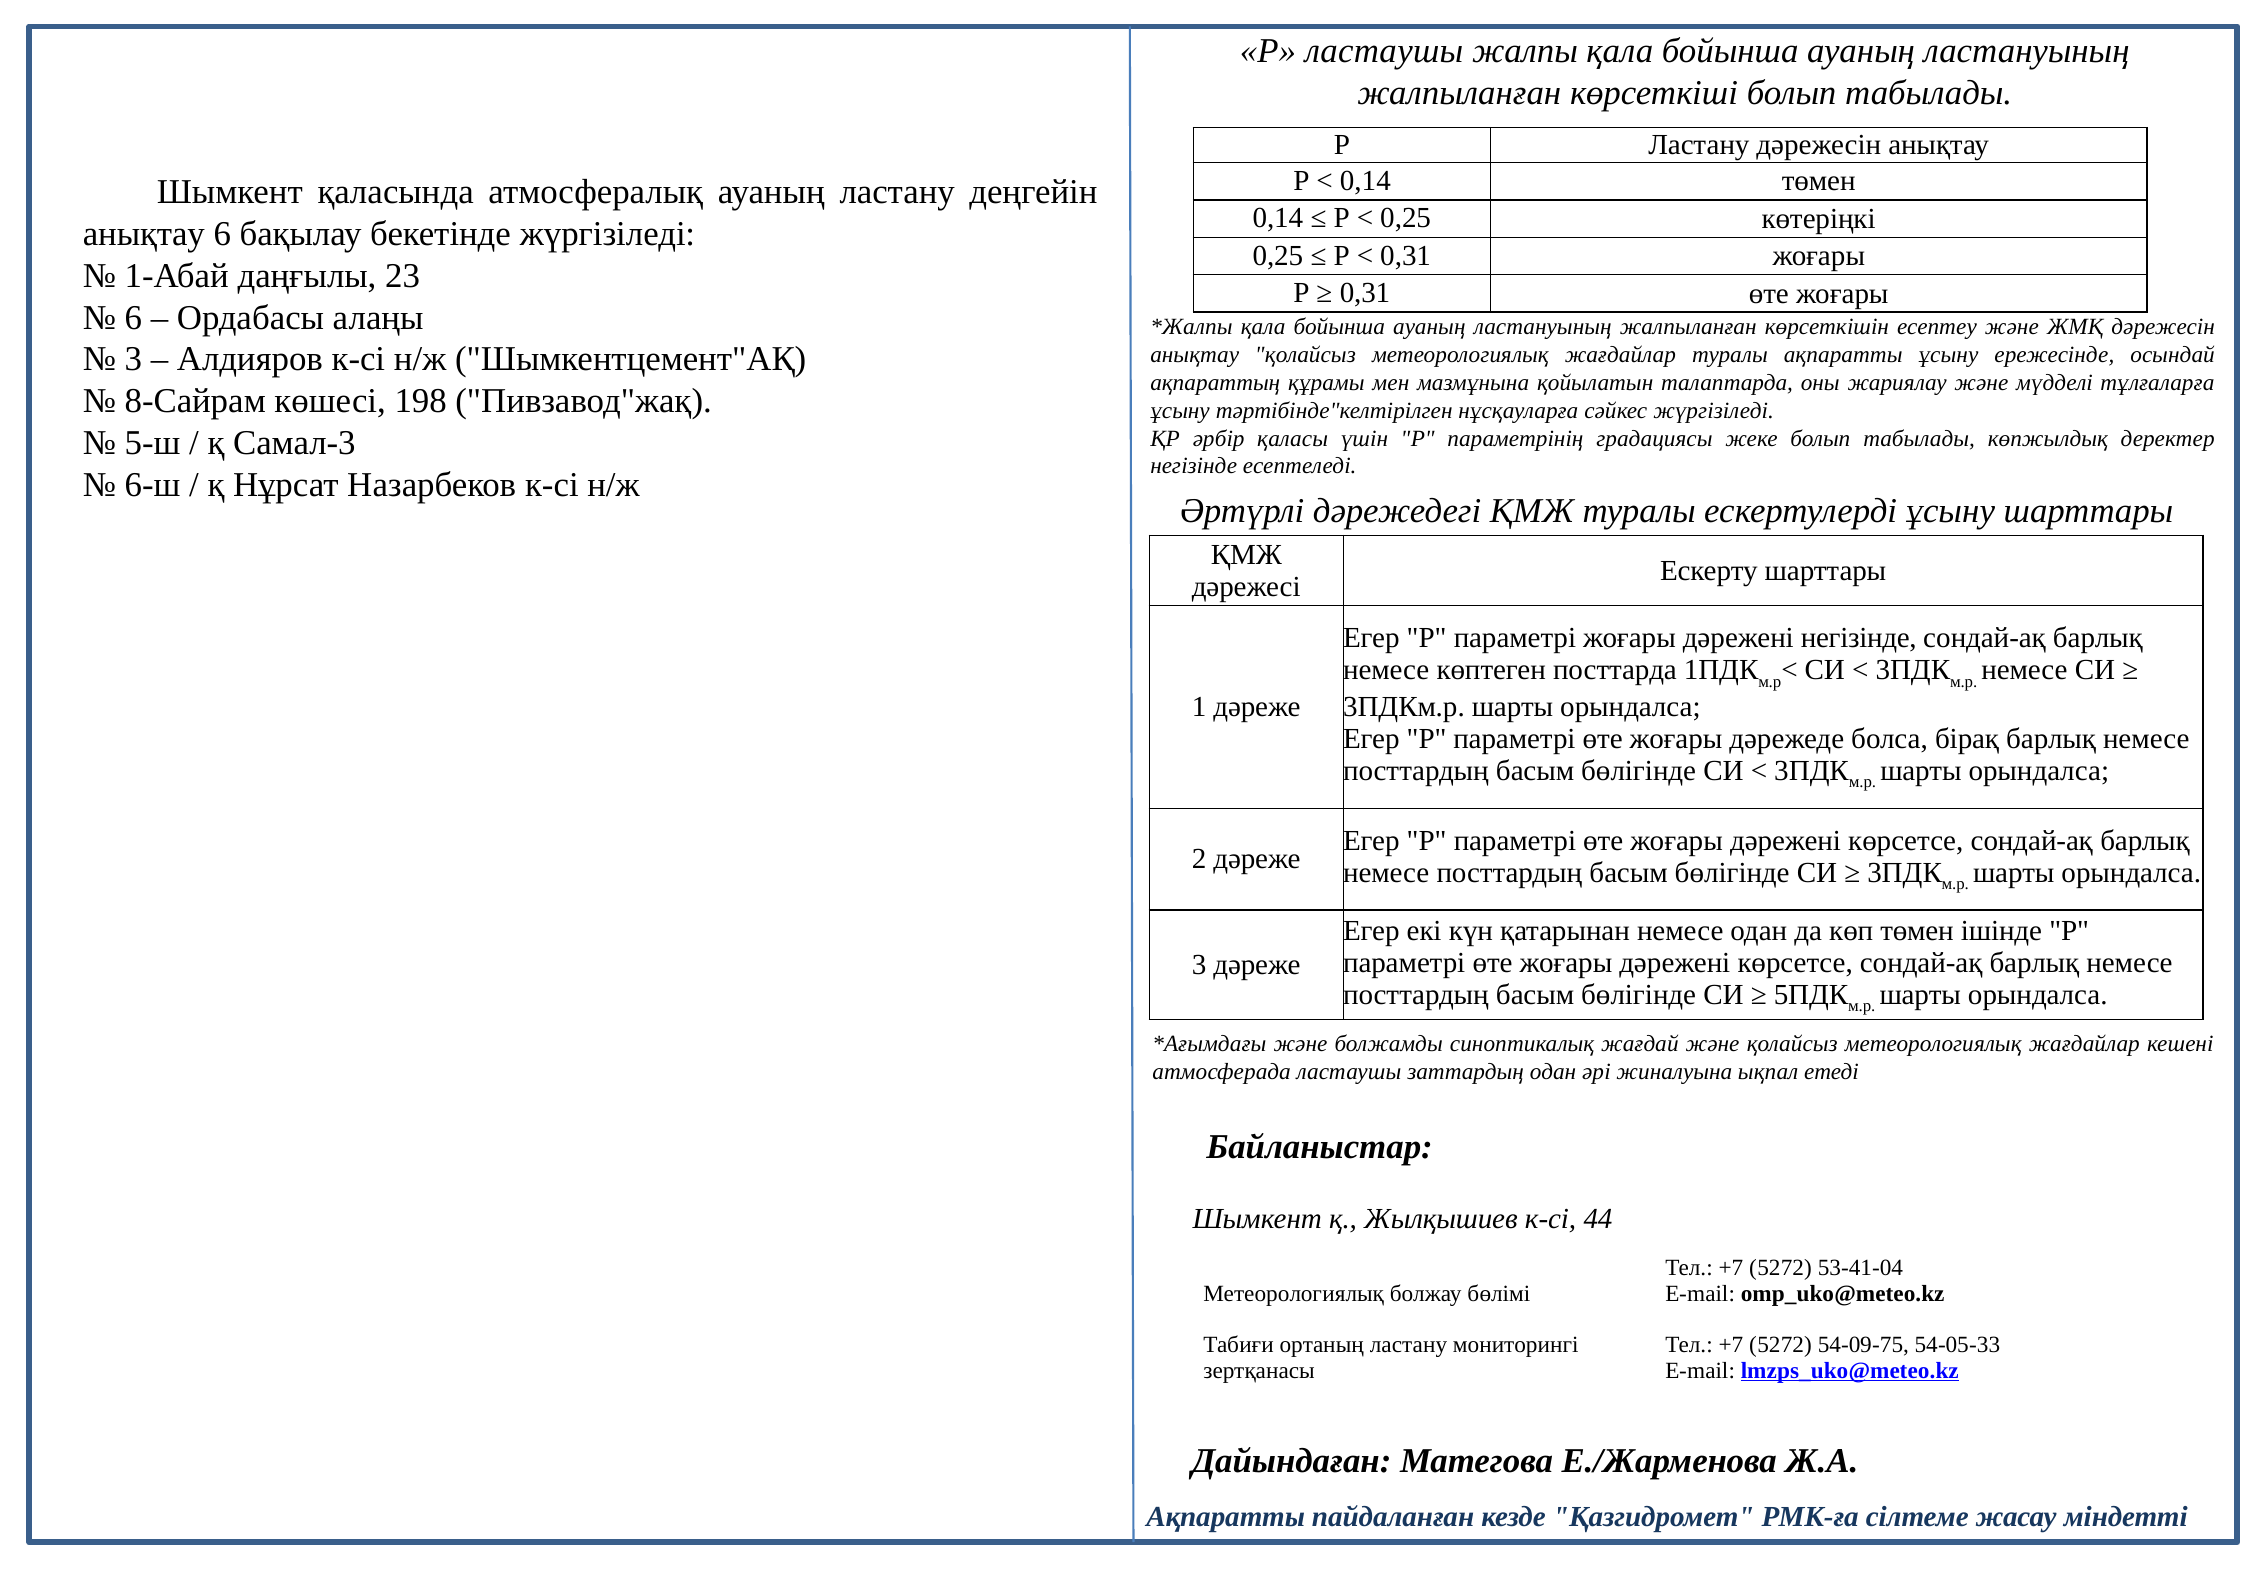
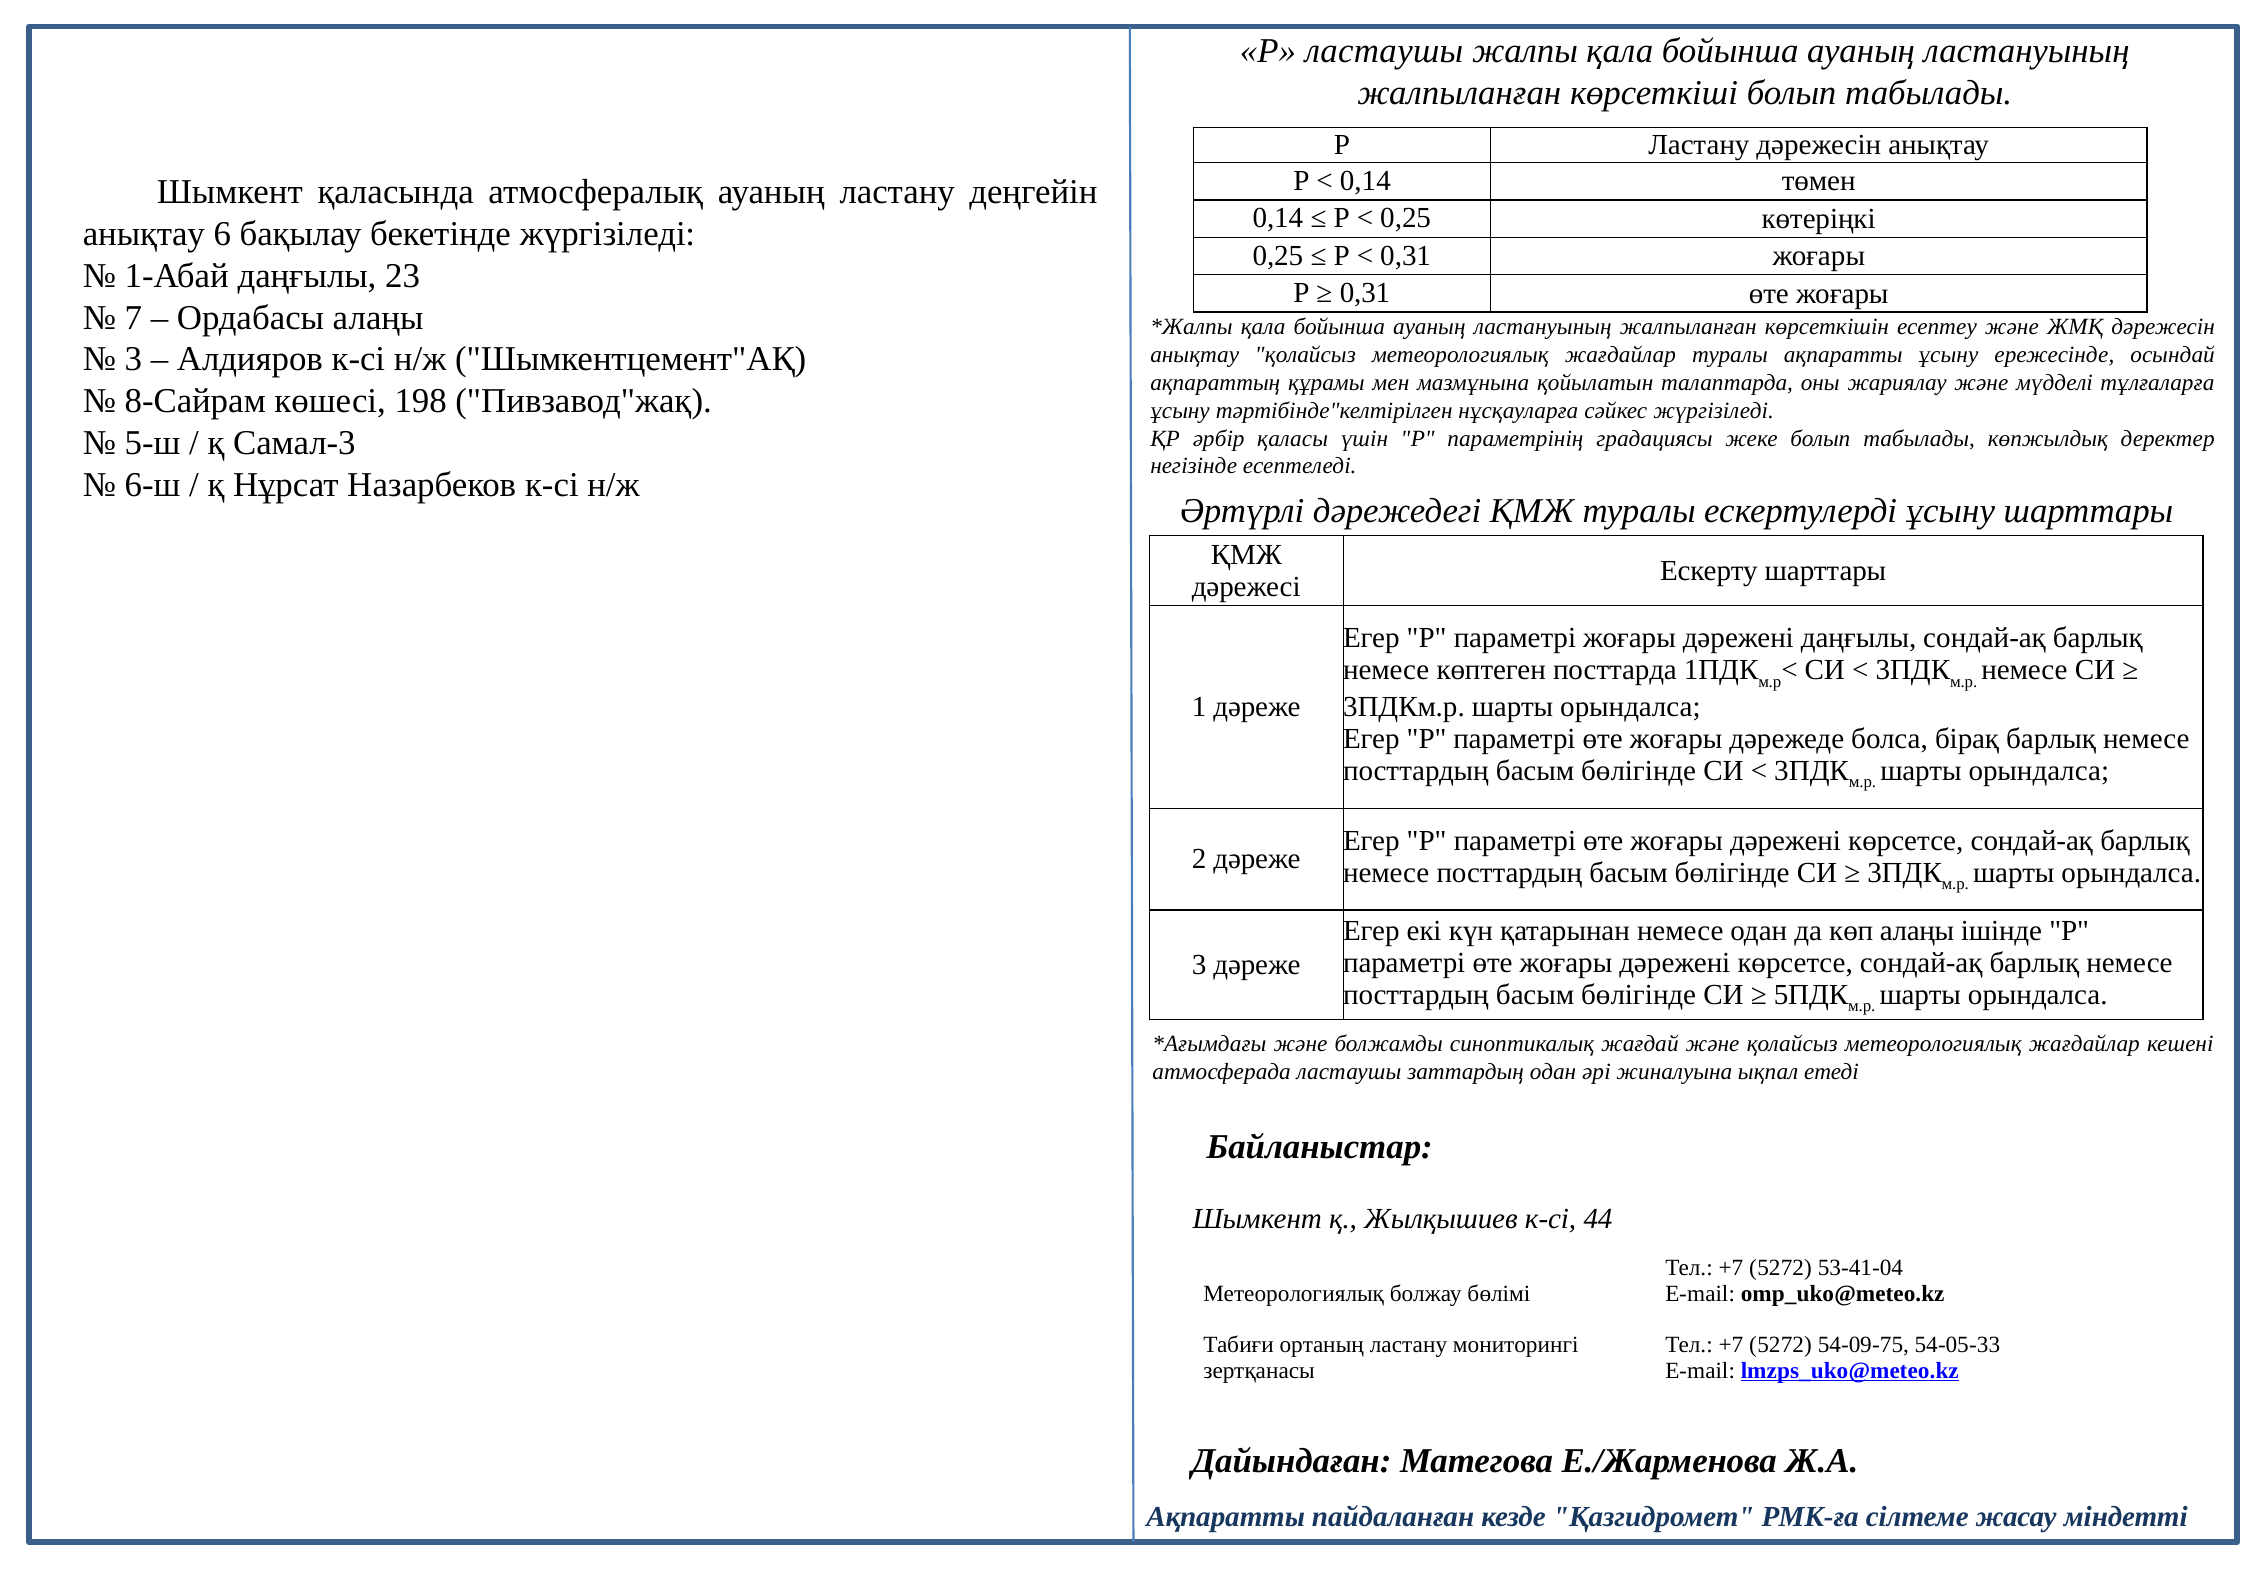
6: 6 -> 7 (133, 318)
дәрежені негізінде: негізінде -> даңғылы (1859, 638)
көп төмен: төмен -> алаңы (1917, 931)
